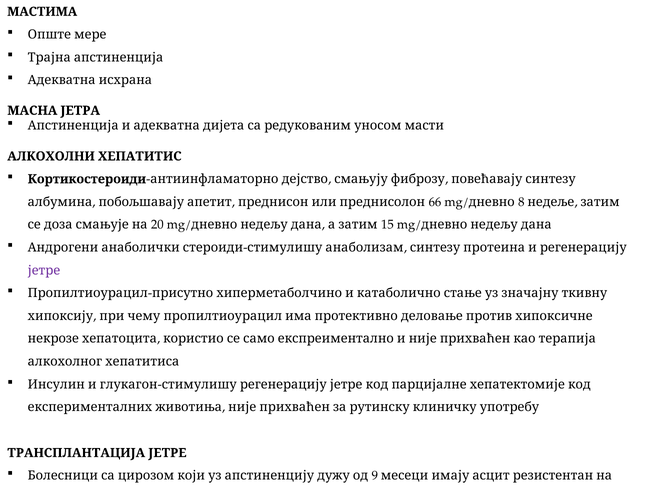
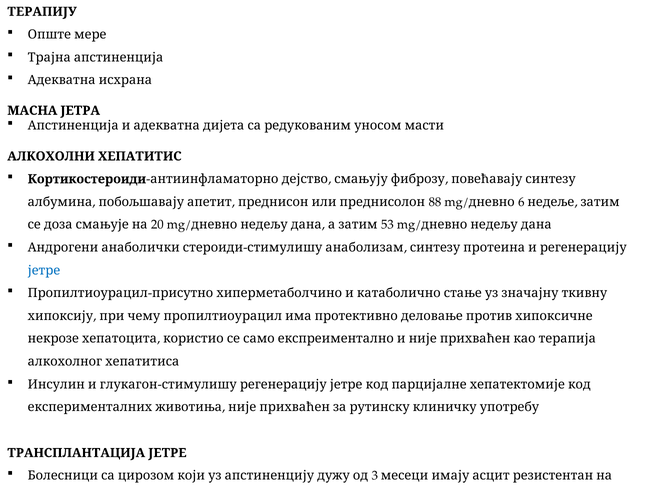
МАСТИМА: МАСТИМА -> ТЕРАПИЈУ (42, 12)
66: 66 -> 88 (435, 202)
8: 8 -> 6 (521, 202)
15: 15 -> 53 (387, 225)
јетре colour: purple -> blue (44, 270)
9: 9 -> 3 (375, 476)
